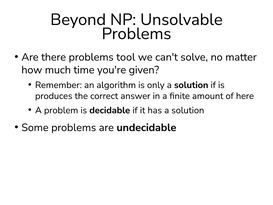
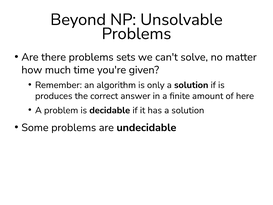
tool: tool -> sets (126, 57)
